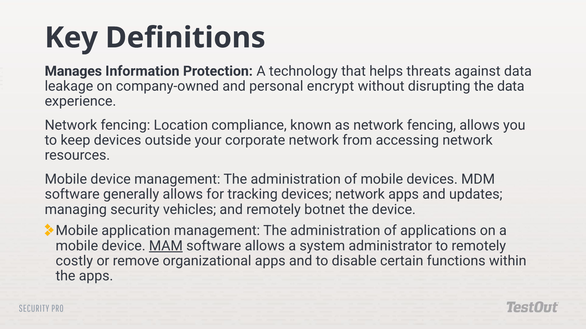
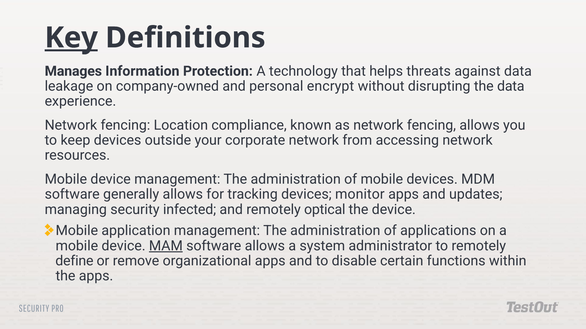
Key underline: none -> present (71, 38)
devices network: network -> monitor (360, 195)
vehicles: vehicles -> infected (190, 210)
botnet: botnet -> optical (325, 210)
costly: costly -> define (74, 261)
